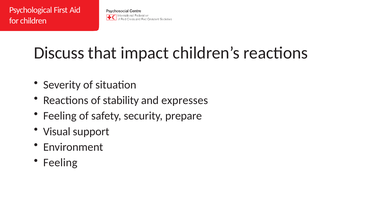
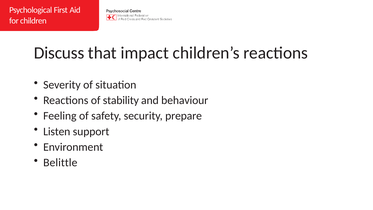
expresses: expresses -> behaviour (185, 100)
Visual: Visual -> Listen (57, 131)
Feeling: Feeling -> Belittle (60, 163)
